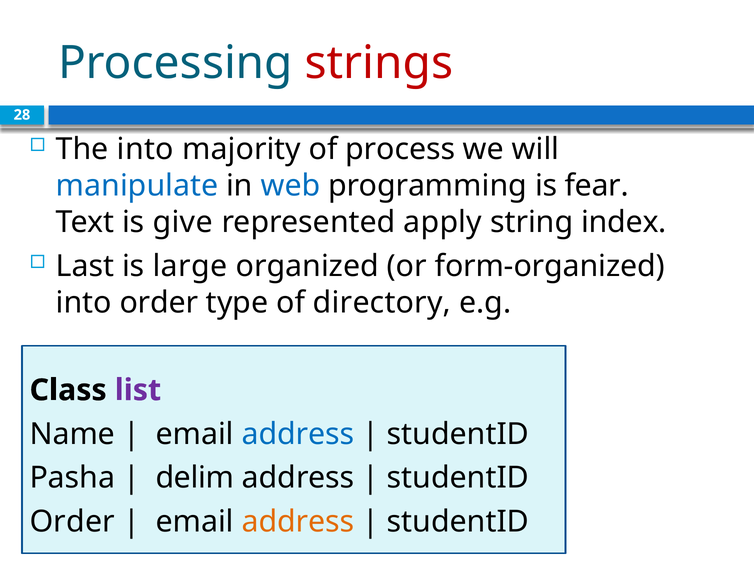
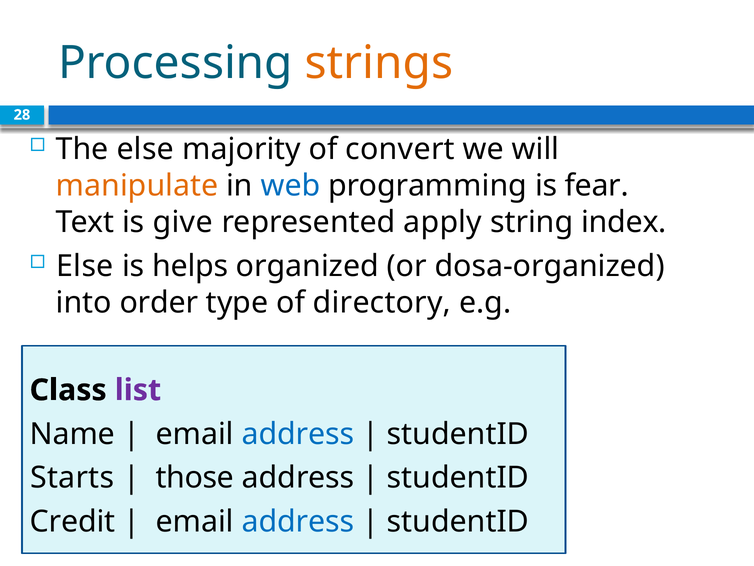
strings colour: red -> orange (379, 63)
The into: into -> else (145, 149)
process: process -> convert (400, 149)
manipulate colour: blue -> orange (137, 186)
Last: Last -> Else (85, 266)
large: large -> helps (190, 266)
form-organized: form-organized -> dosa-organized (550, 266)
Pasha: Pasha -> Starts (72, 477)
delim: delim -> those (195, 477)
Order: Order -> Credit (72, 521)
address colour: orange -> blue (298, 521)
